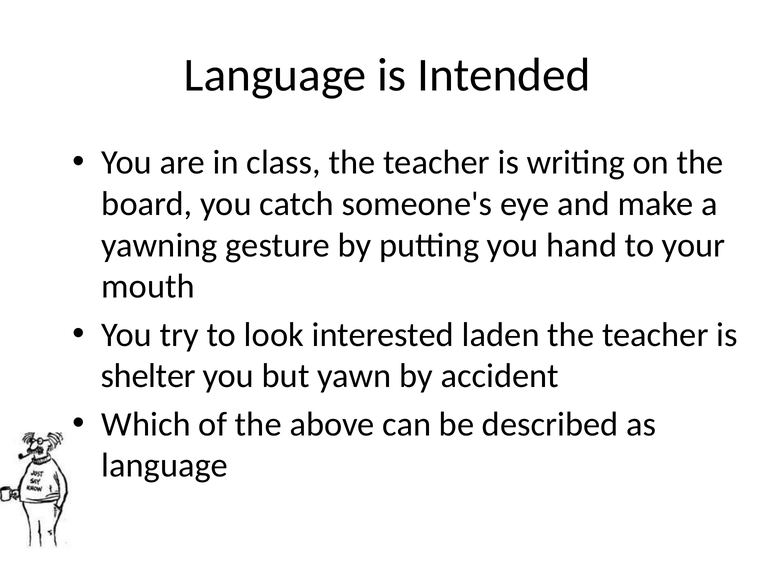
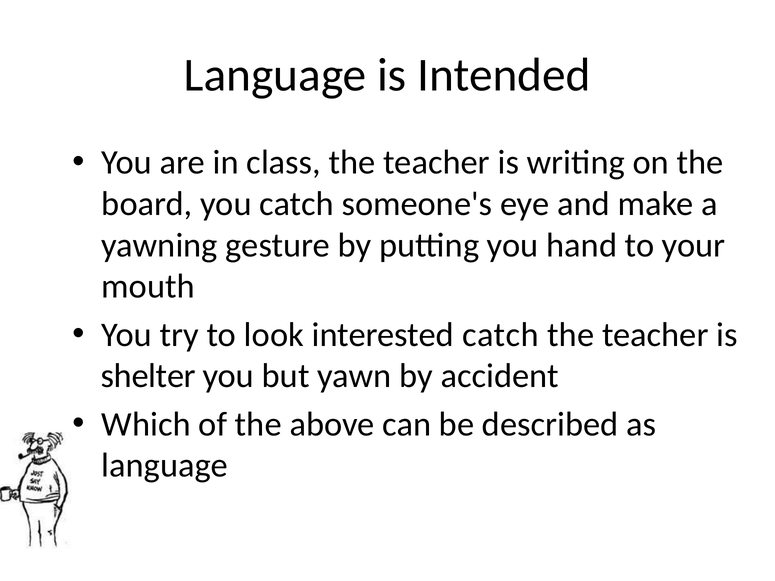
interested laden: laden -> catch (500, 335)
